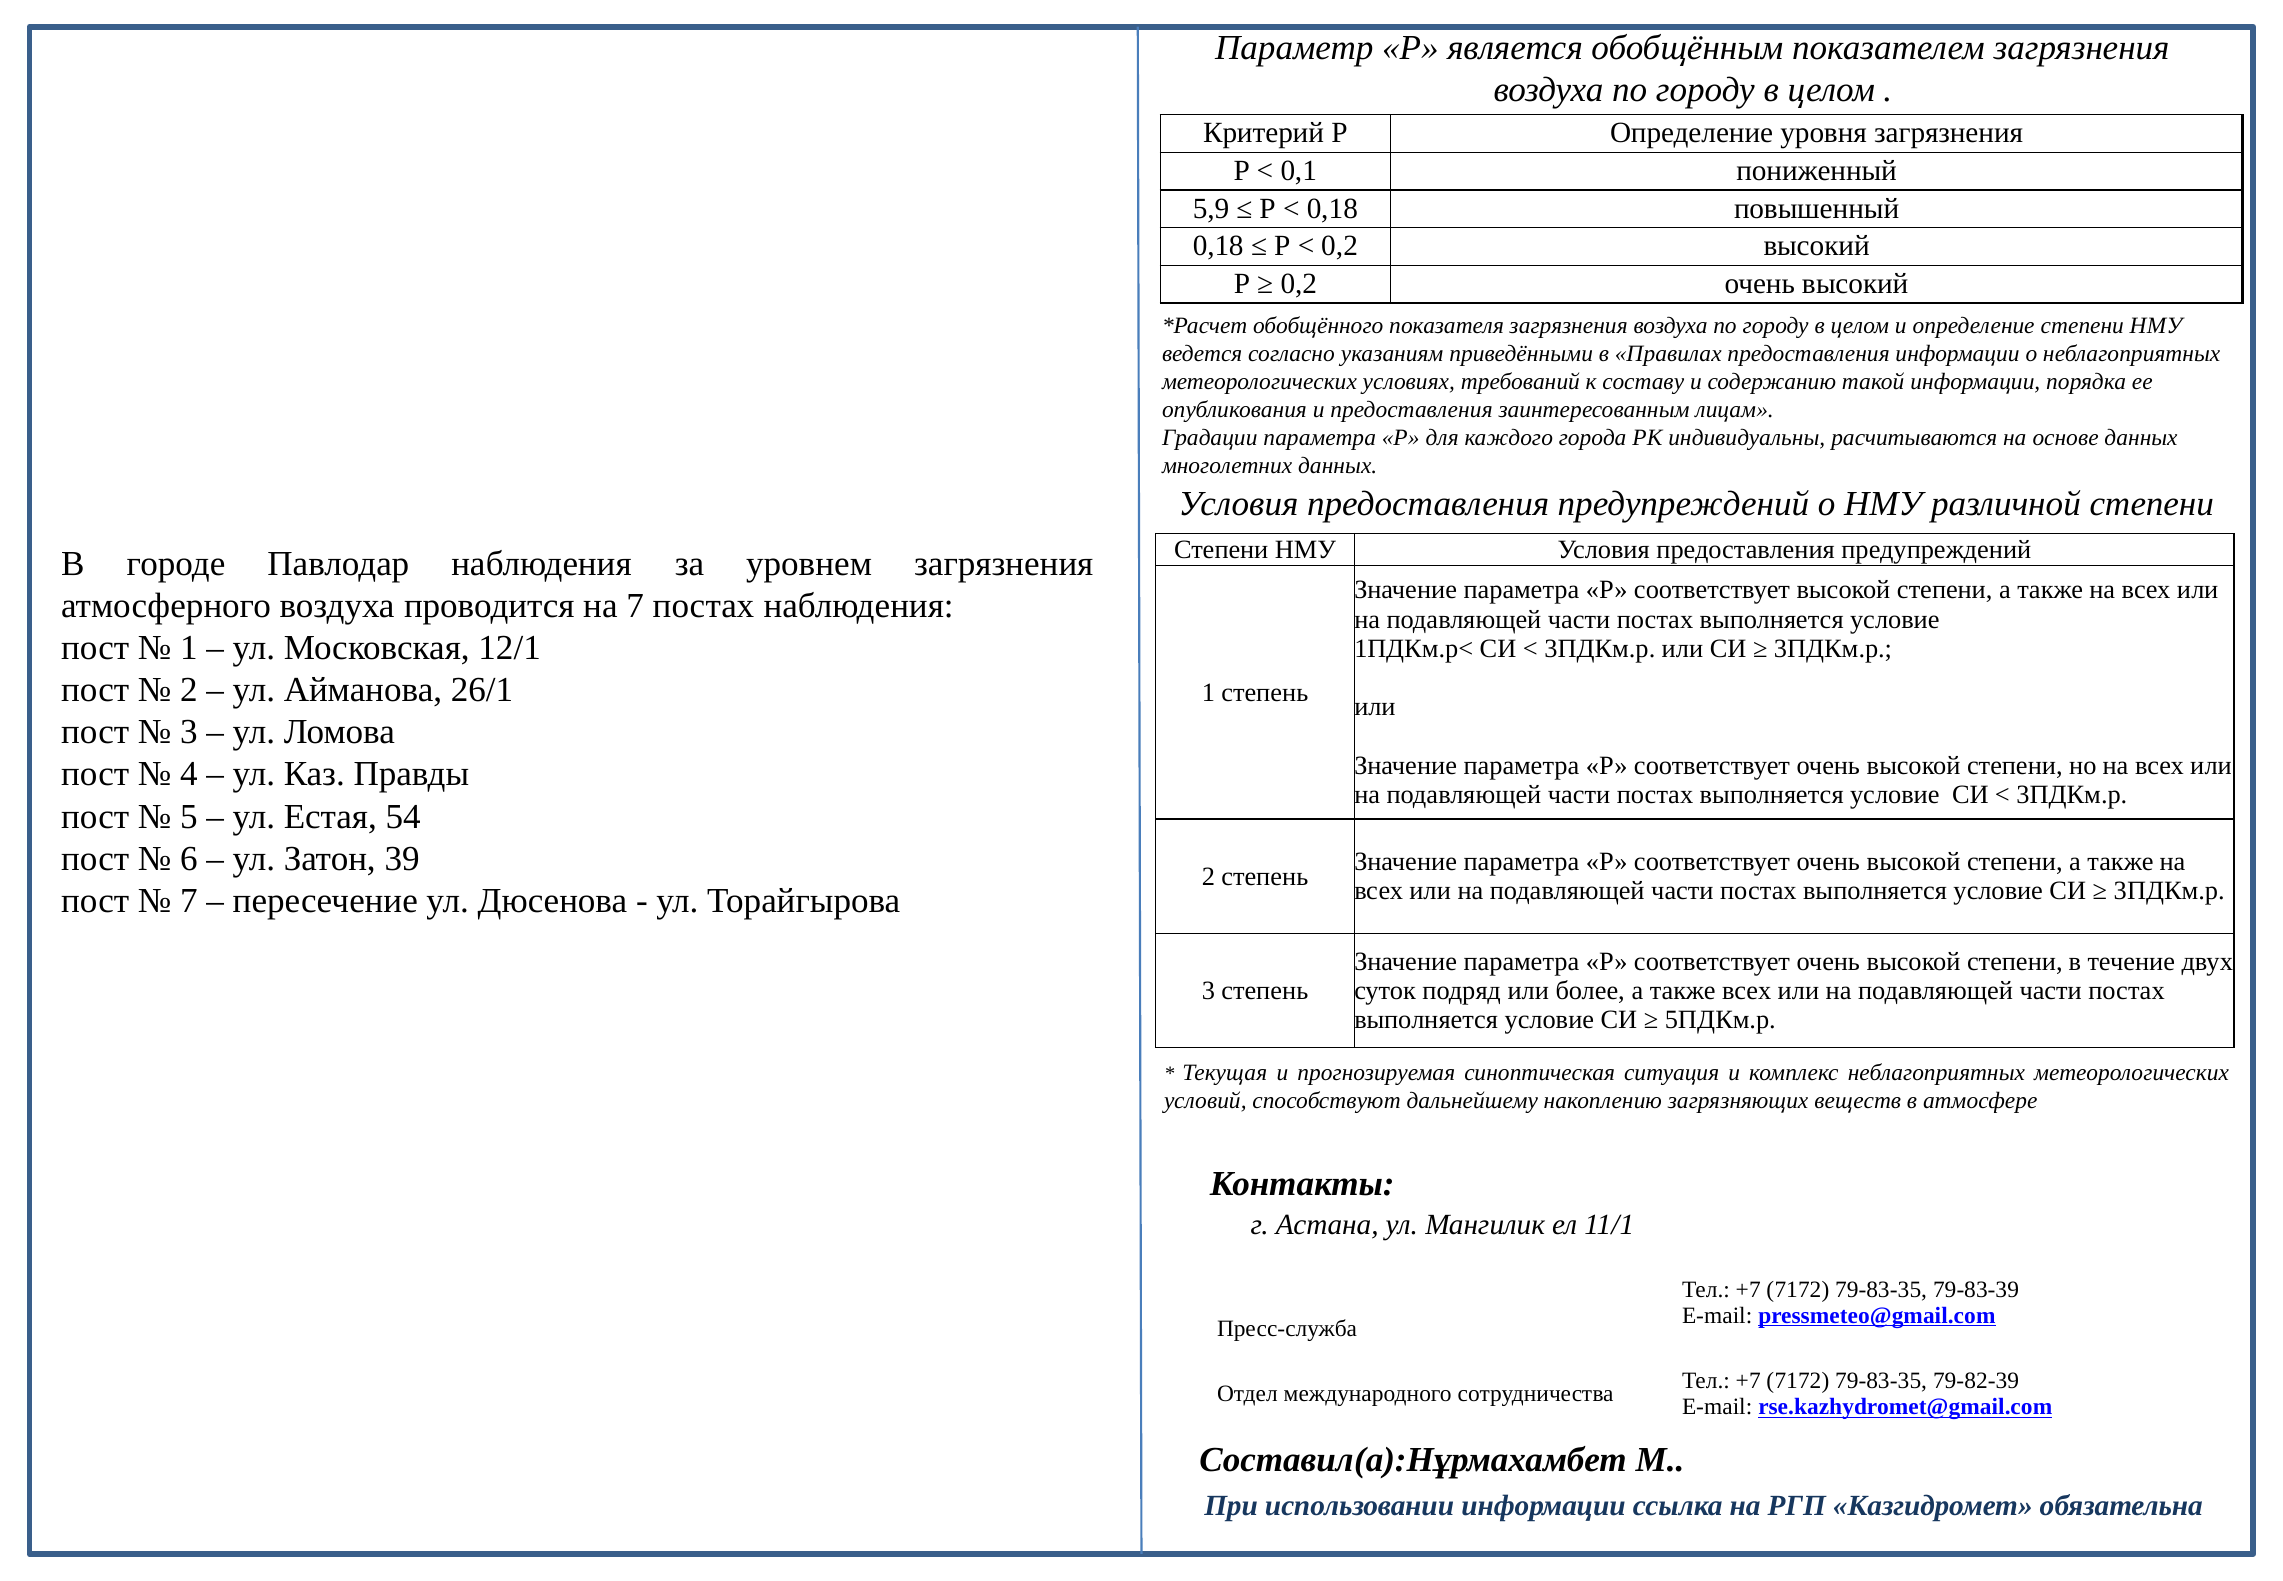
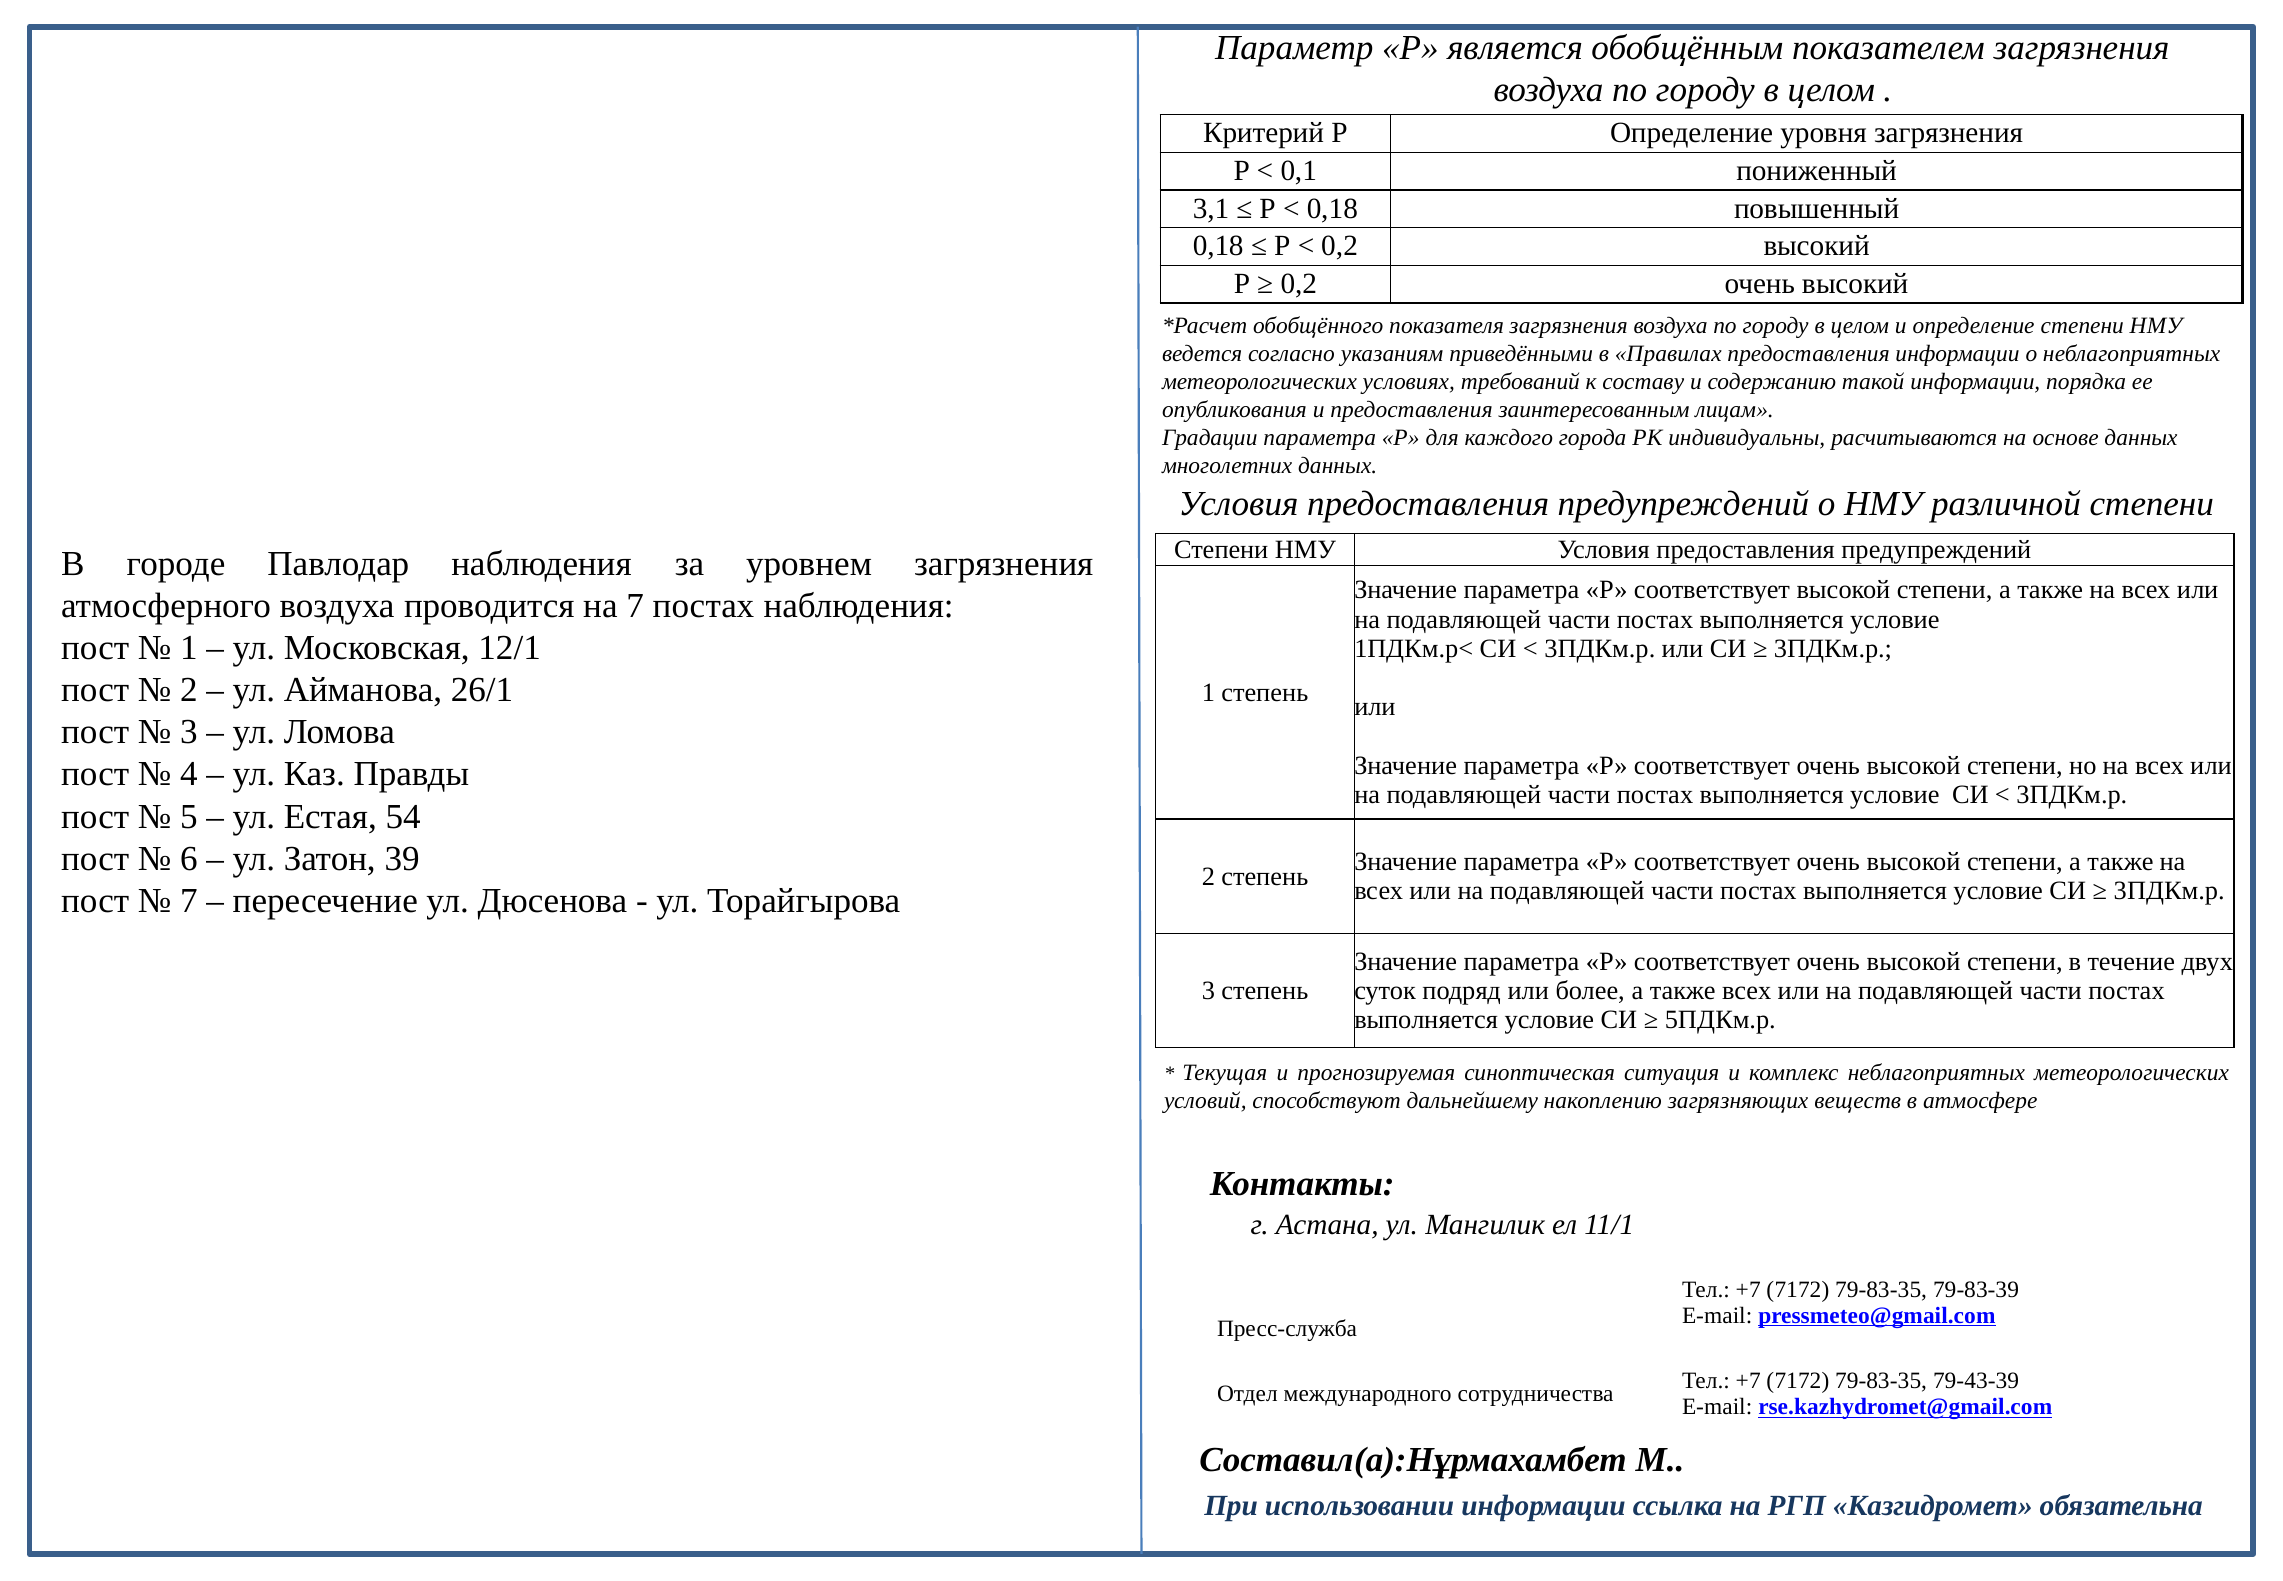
5,9: 5,9 -> 3,1 (1211, 209)
79-82-39: 79-82-39 -> 79-43-39 (1976, 1380)
